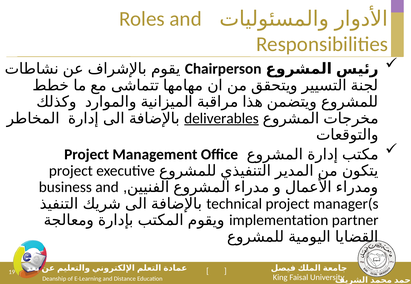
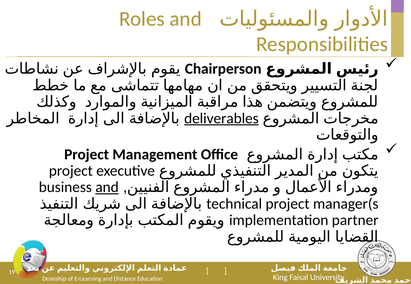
and underline: none -> present (107, 188)
